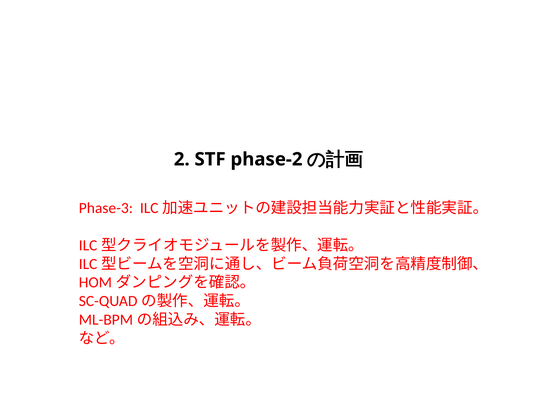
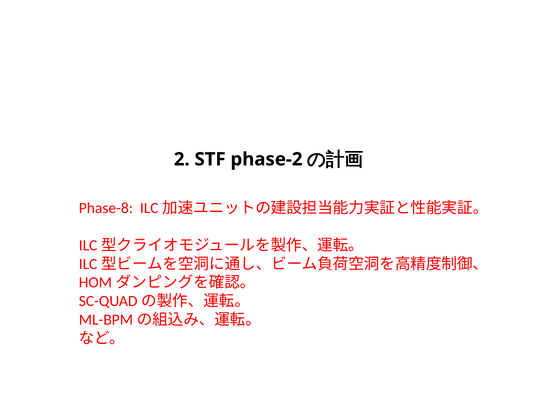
Phase-3: Phase-3 -> Phase-8 (106, 208)
